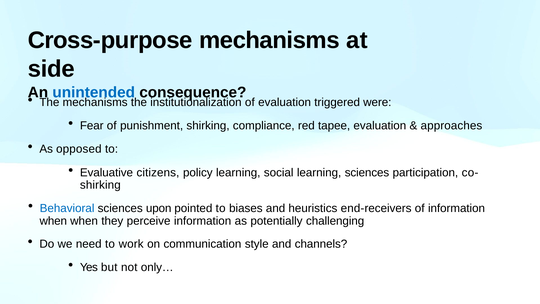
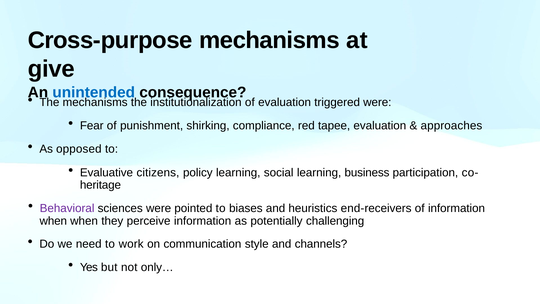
side: side -> give (51, 69)
learning sciences: sciences -> business (367, 172)
shirking: shirking -> heritage (100, 185)
Behavioral colour: blue -> purple (67, 208)
sciences upon: upon -> were (159, 208)
